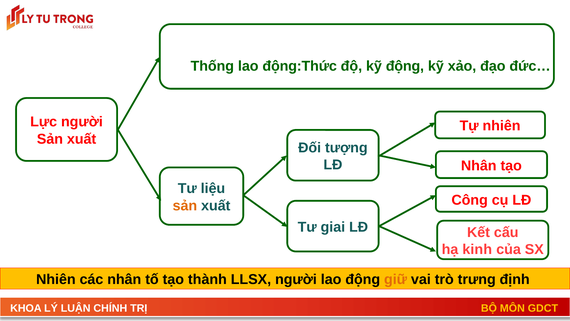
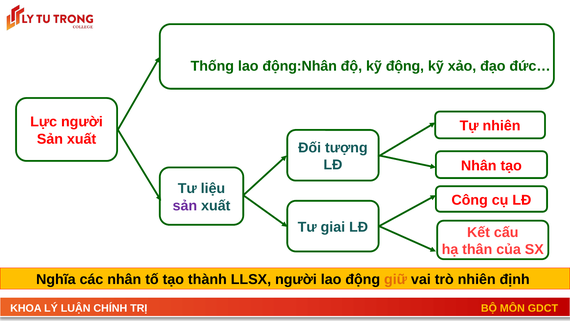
động:Thức: động:Thức -> động:Nhân (300, 66)
sản colour: orange -> purple (185, 205)
kinh: kinh -> thân (477, 249)
Nhiên: Nhiên -> Nghĩa (56, 279)
trò trưng: trưng -> nhiên (477, 279)
